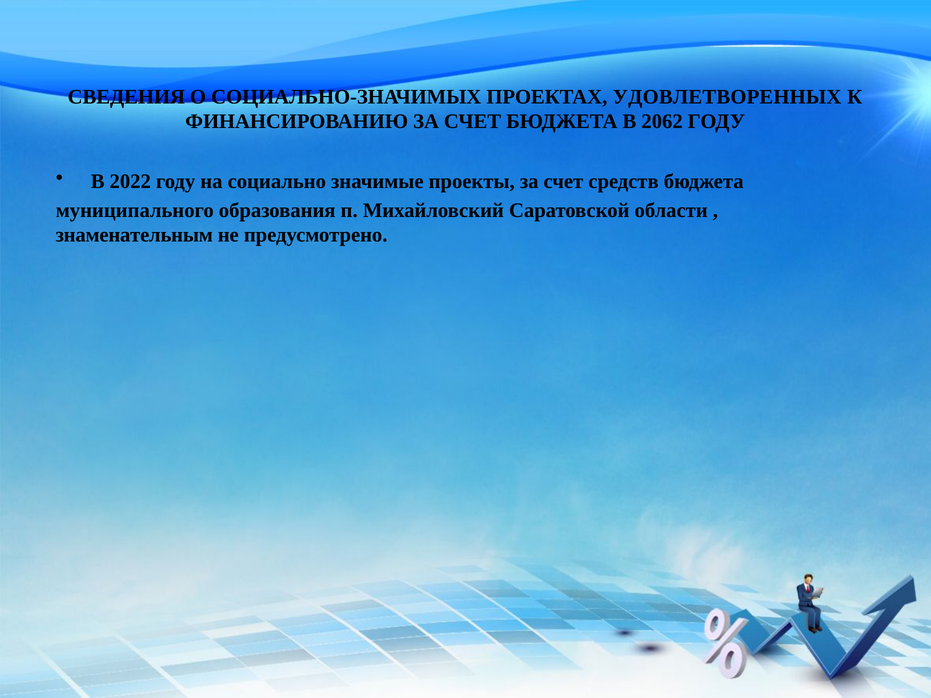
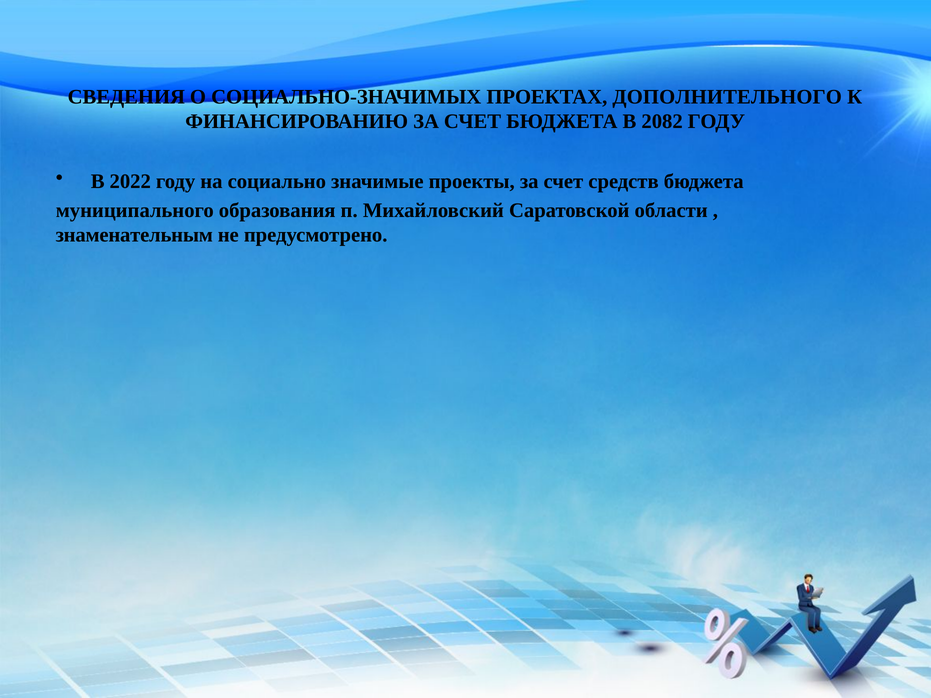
УДОВЛЕТВОРЕННЫХ: УДОВЛЕТВОРЕННЫХ -> ДОПОЛНИТЕЛЬНОГО (727, 97)
2062: 2062 -> 2082 (662, 122)
